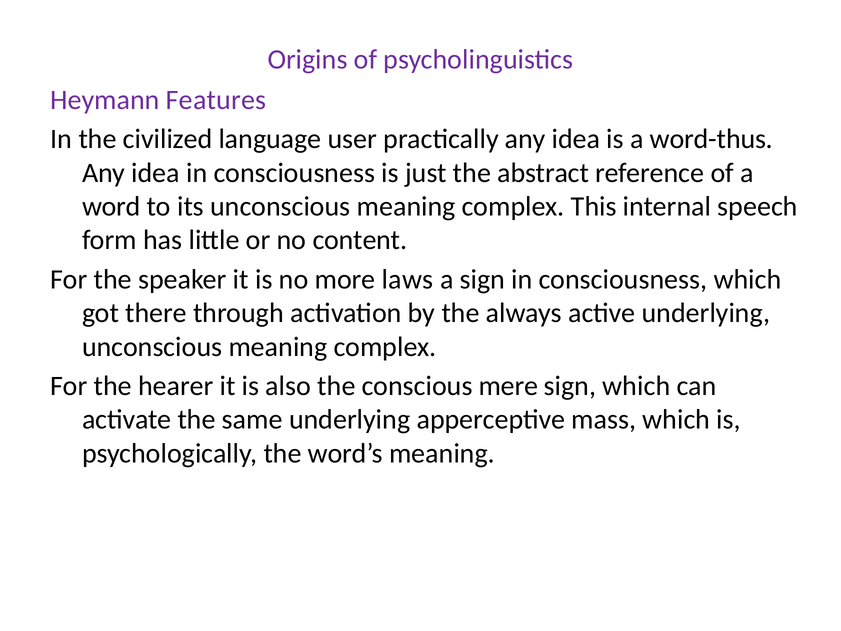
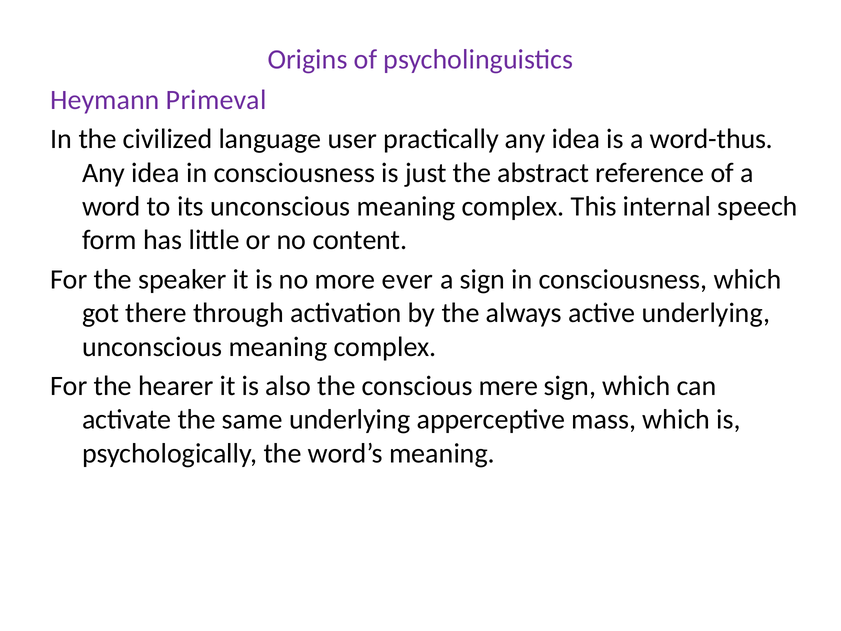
Features: Features -> Primeval (216, 100)
laws: laws -> ever (408, 279)
